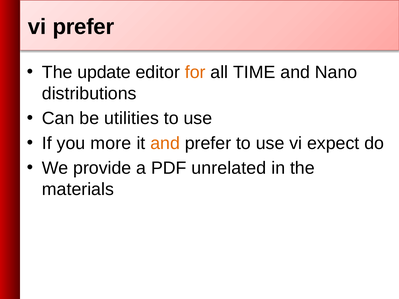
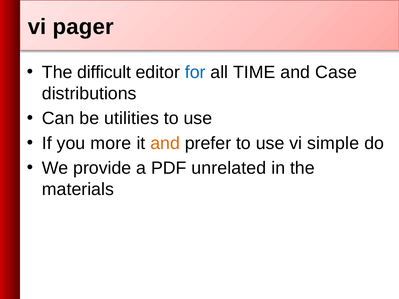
vi prefer: prefer -> pager (83, 27)
update: update -> difficult (104, 72)
for colour: orange -> blue (195, 72)
Nano: Nano -> Case (336, 72)
expect: expect -> simple (333, 143)
